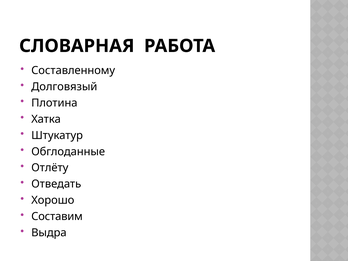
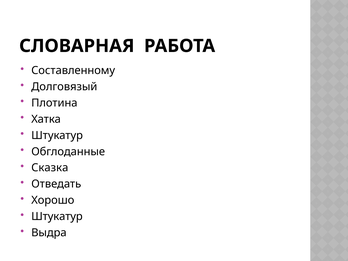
Отлёту: Отлёту -> Сказка (50, 168)
Составим: Составим -> Штукатур (57, 217)
